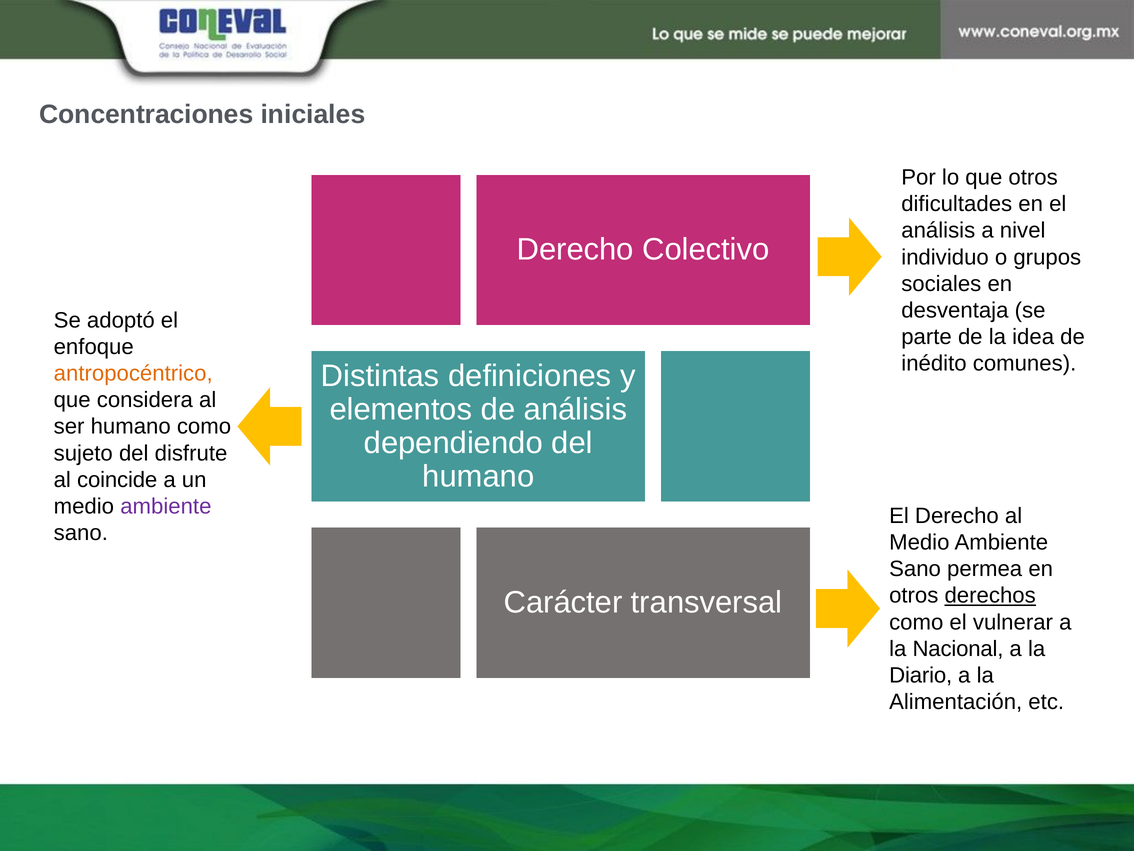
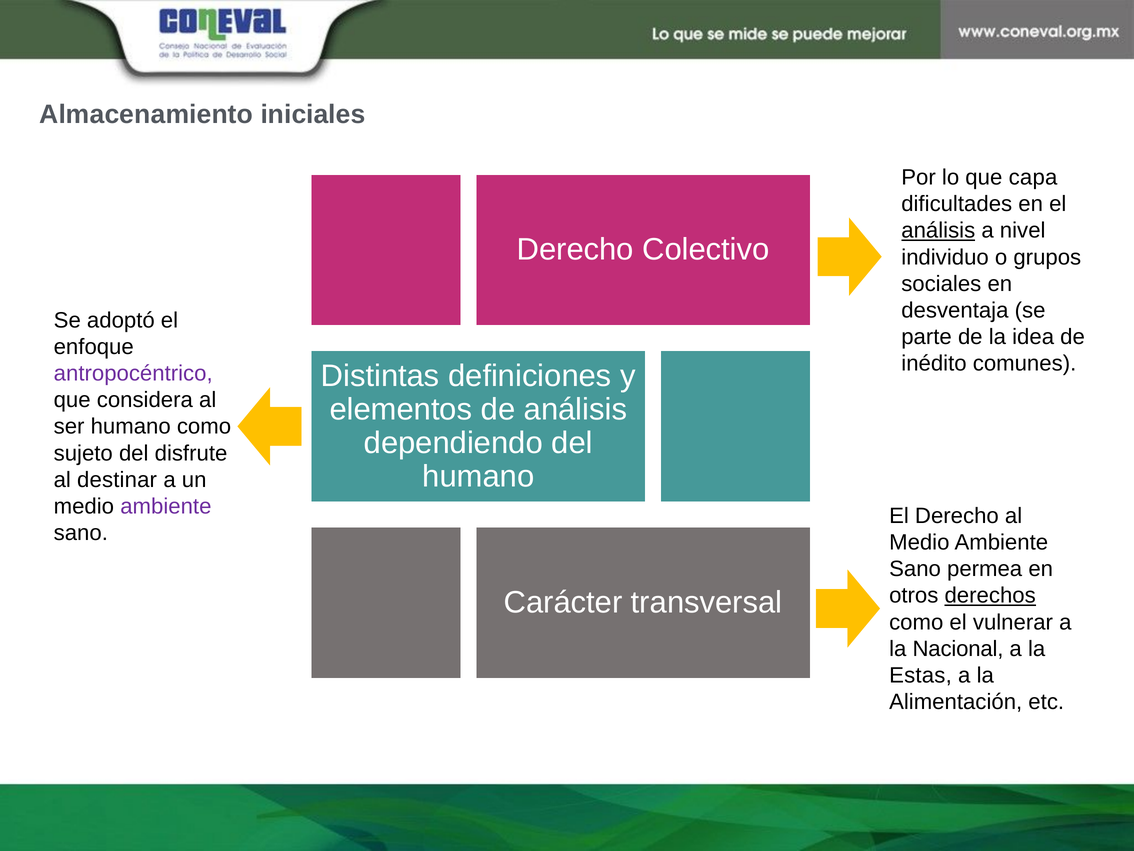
Concentraciones: Concentraciones -> Almacenamiento (146, 114)
que otros: otros -> capa (1033, 177)
análisis underline: none -> present (938, 231)
antropocéntrico colour: orange -> purple (133, 373)
coincide: coincide -> destinar (117, 480)
Diario: Diario -> Estas (920, 675)
